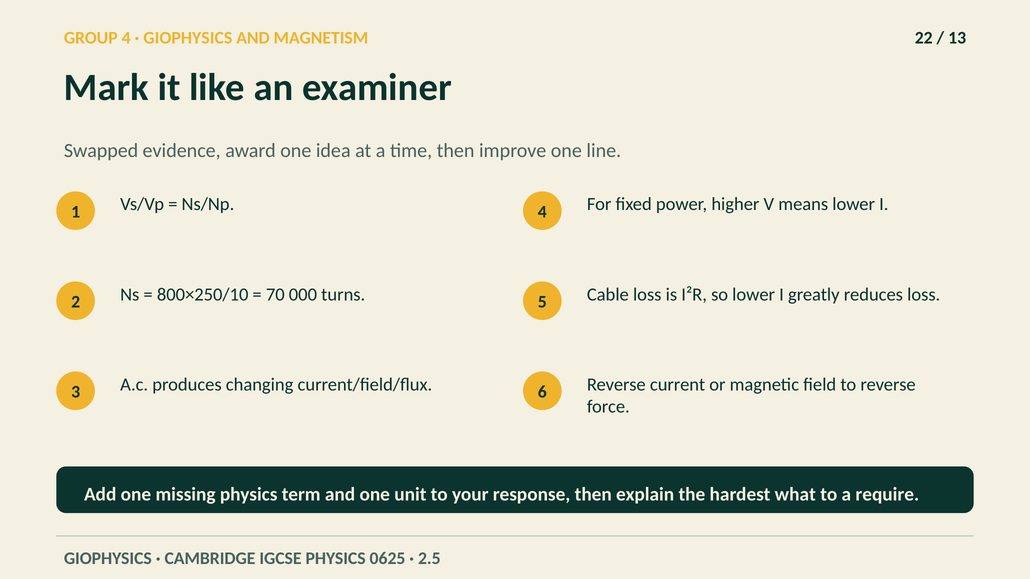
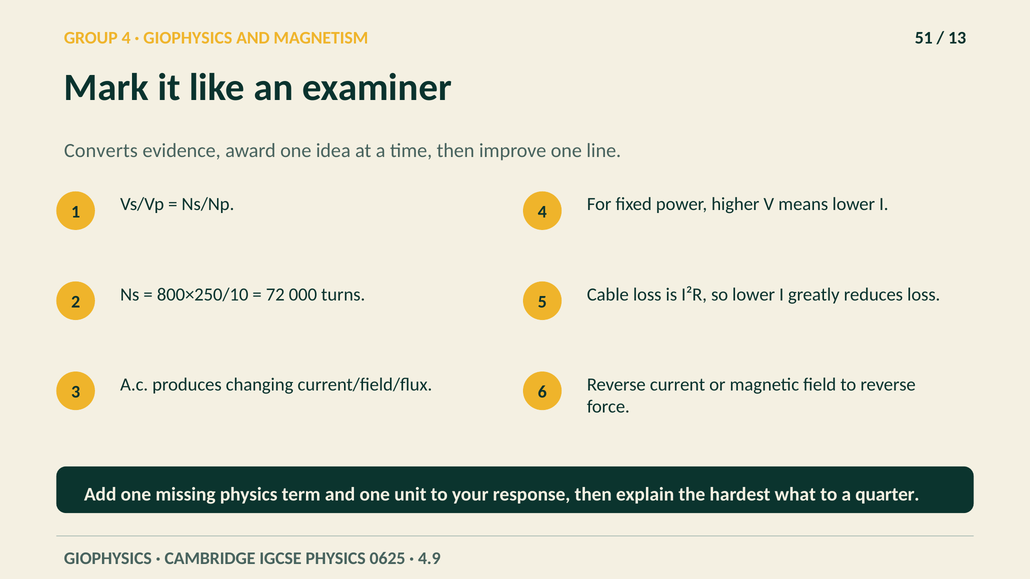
22: 22 -> 51 (924, 38)
Swapped: Swapped -> Converts (101, 151)
70: 70 -> 72 (275, 295)
require: require -> quarter (887, 495)
2.5: 2.5 -> 4.9 (429, 559)
